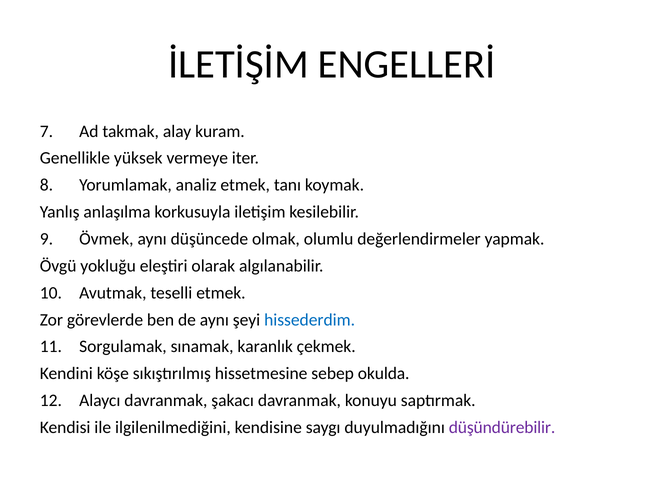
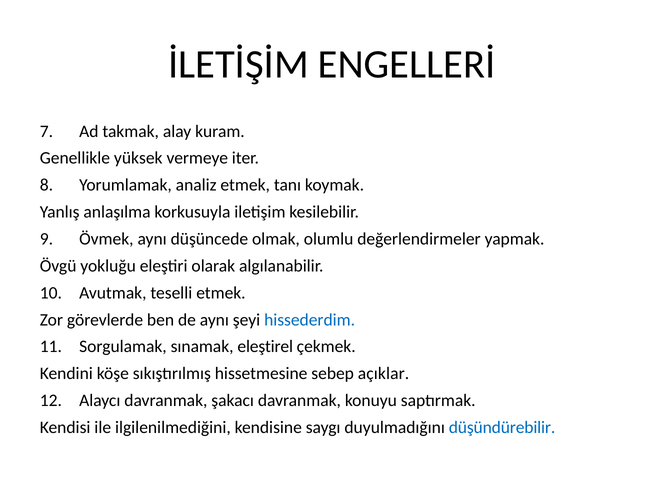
karanlık: karanlık -> eleştirel (265, 347)
okulda: okulda -> açıklar (384, 374)
düşündürebilir colour: purple -> blue (502, 427)
